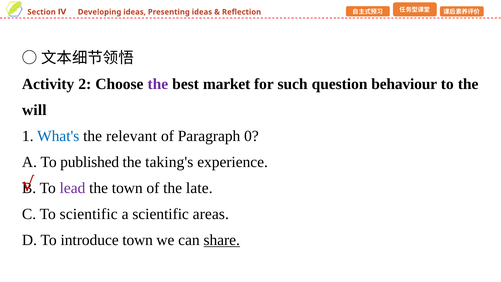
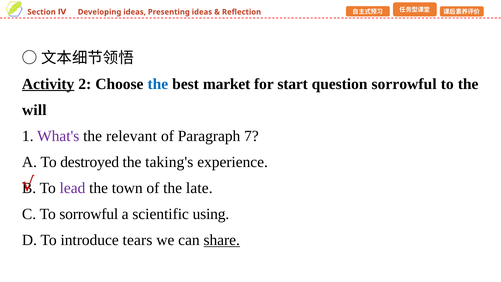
Activity underline: none -> present (48, 84)
the colour: purple -> blue (158, 84)
such: such -> start (293, 84)
question behaviour: behaviour -> sorrowful (404, 84)
What's colour: blue -> purple (58, 136)
0: 0 -> 7 (251, 136)
published: published -> destroyed (90, 162)
To scientific: scientific -> sorrowful (89, 214)
areas: areas -> using (211, 214)
introduce town: town -> tears (137, 240)
